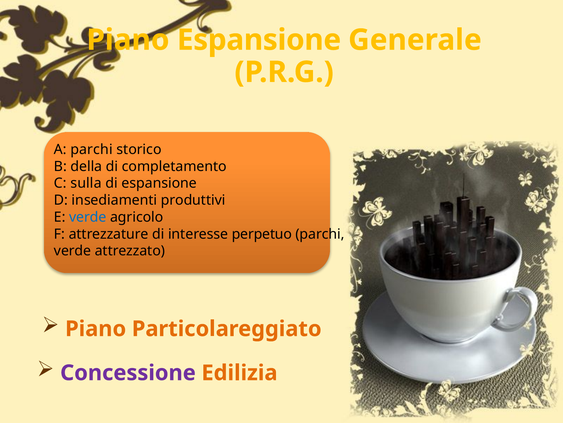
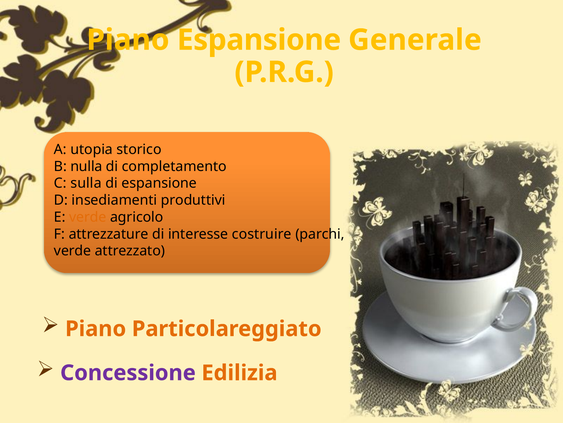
A parchi: parchi -> utopia (92, 149)
della: della -> nulla (86, 166)
verde colour: blue -> orange (88, 217)
perpetuo: perpetuo -> costruire (262, 234)
